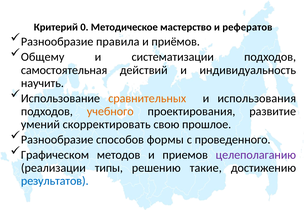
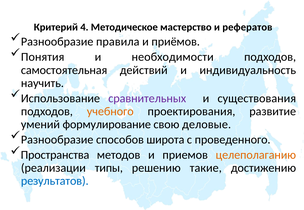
0: 0 -> 4 (84, 27)
Общему: Общему -> Понятия (43, 57)
систематизации: систематизации -> необходимости (173, 57)
сравнительных colour: orange -> purple (147, 99)
использования: использования -> существования (257, 99)
скорректировать: скорректировать -> формулирование (107, 125)
прошлое: прошлое -> деловые (207, 125)
формы: формы -> широта (165, 140)
Графическом: Графическом -> Пространства (55, 155)
целеполаганию colour: purple -> orange (256, 155)
